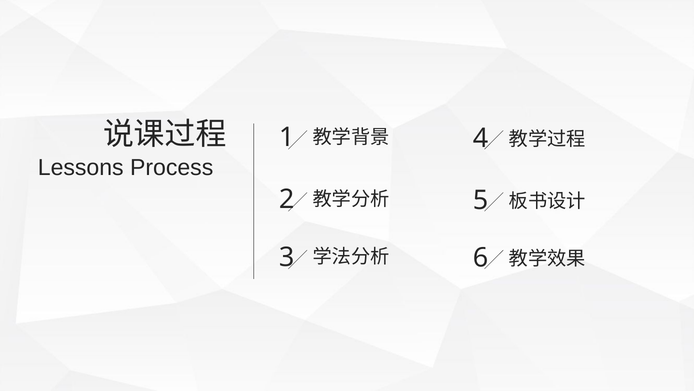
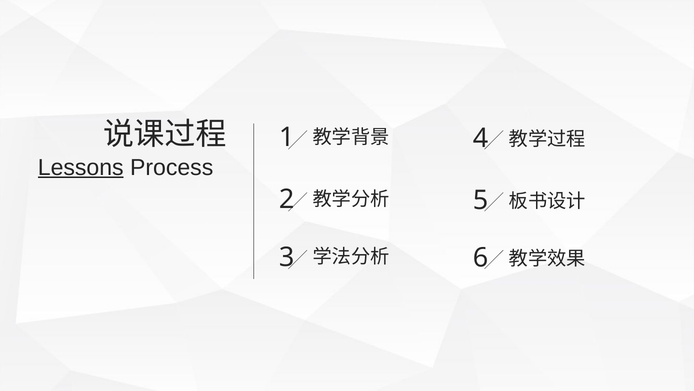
Lessons underline: none -> present (81, 167)
